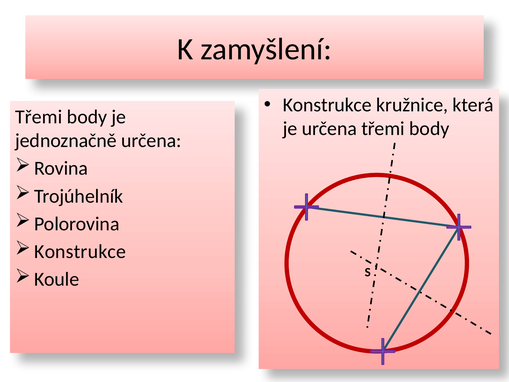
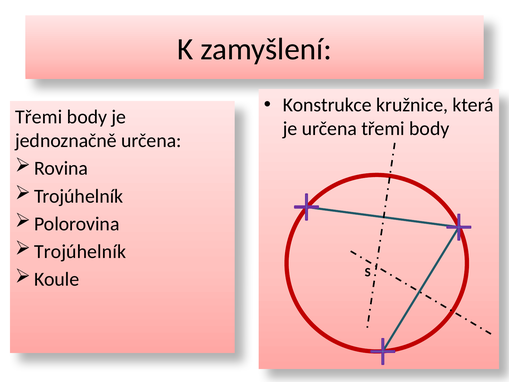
Konstrukce: Konstrukce -> Trojúhelník (80, 251)
